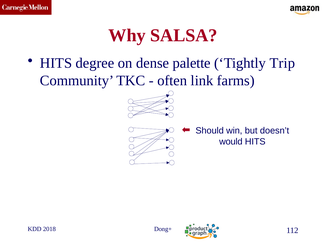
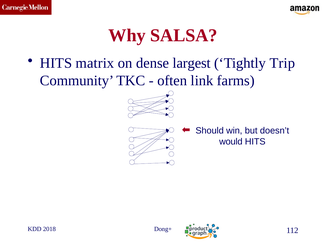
degree: degree -> matrix (95, 63)
palette: palette -> largest (192, 63)
